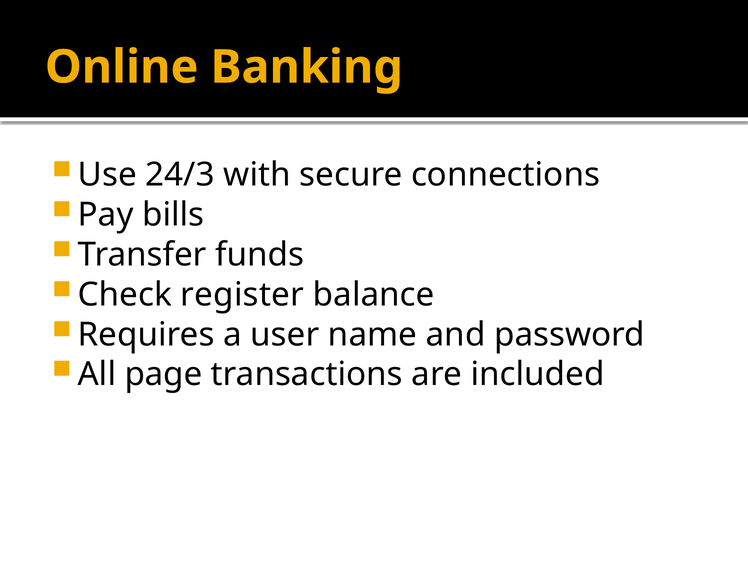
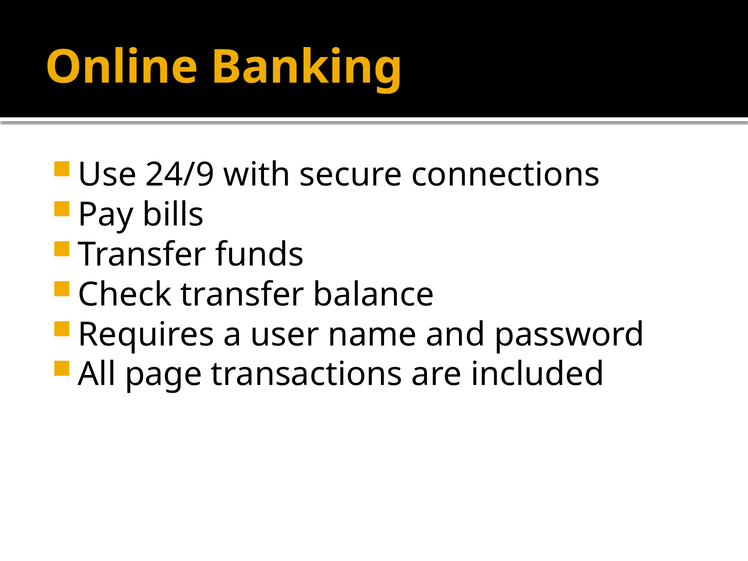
24/3: 24/3 -> 24/9 (180, 175)
Check register: register -> transfer (242, 295)
